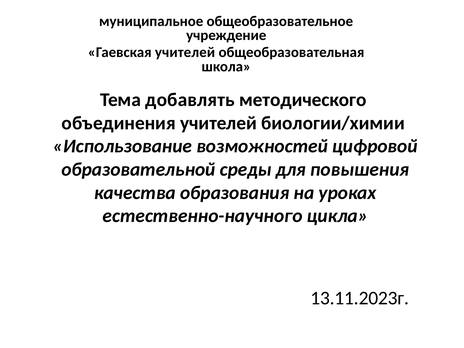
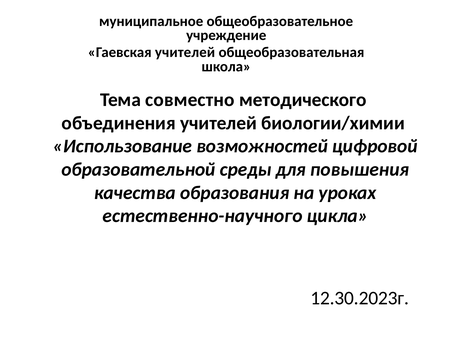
добавлять: добавлять -> совместно (190, 100)
13.11.2023г: 13.11.2023г -> 12.30.2023г (360, 298)
